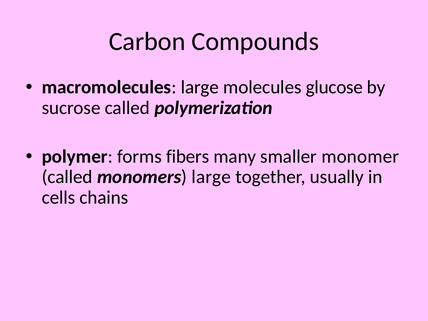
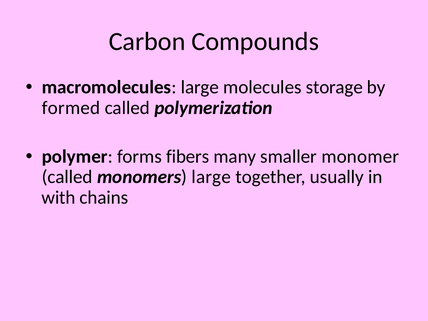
glucose: glucose -> storage (334, 87)
sucrose: sucrose -> formed (71, 108)
cells: cells -> with (58, 198)
